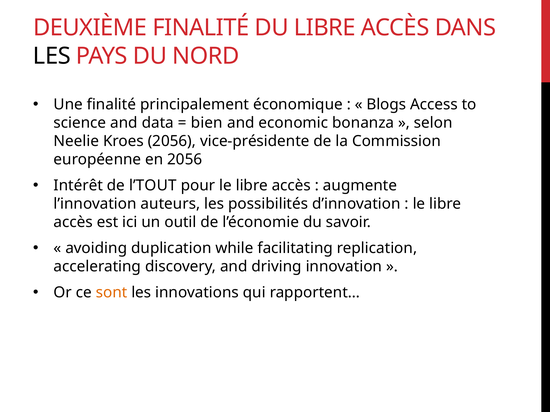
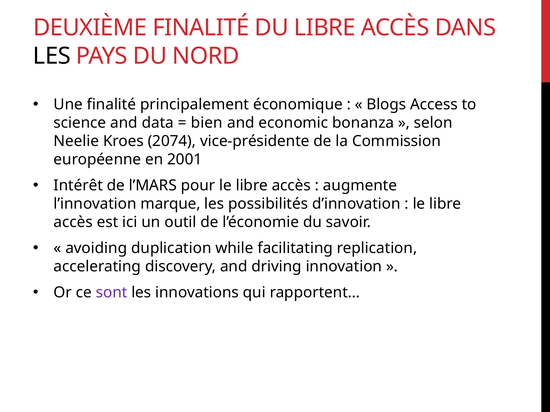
Kroes 2056: 2056 -> 2074 (172, 141)
en 2056: 2056 -> 2001 (185, 160)
l’TOUT: l’TOUT -> l’MARS (153, 186)
auteurs: auteurs -> marque (171, 204)
sont colour: orange -> purple (112, 293)
